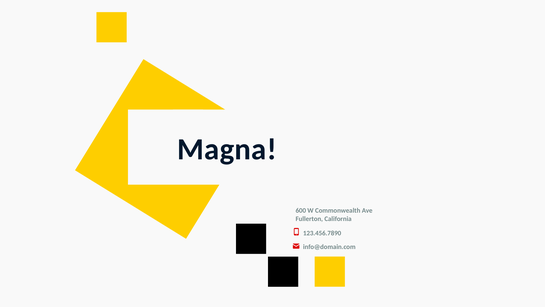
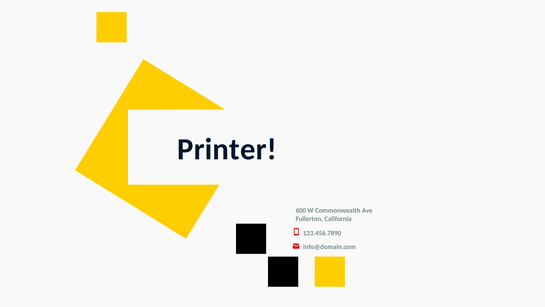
Magna: Magna -> Printer (227, 149)
